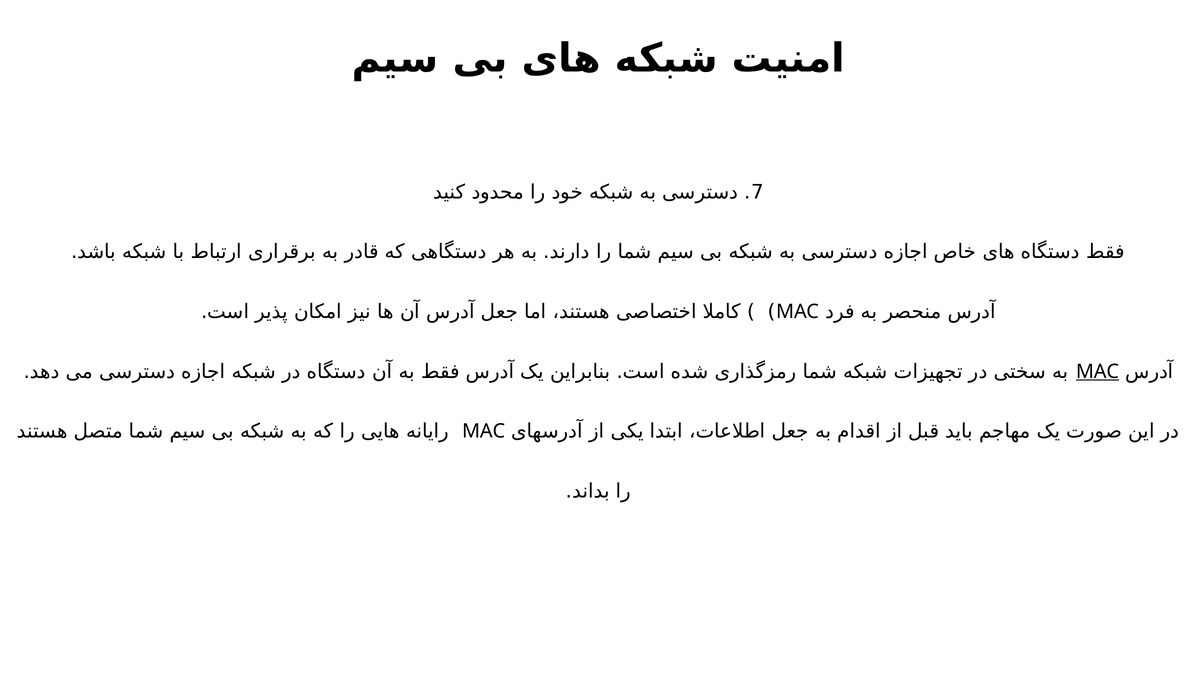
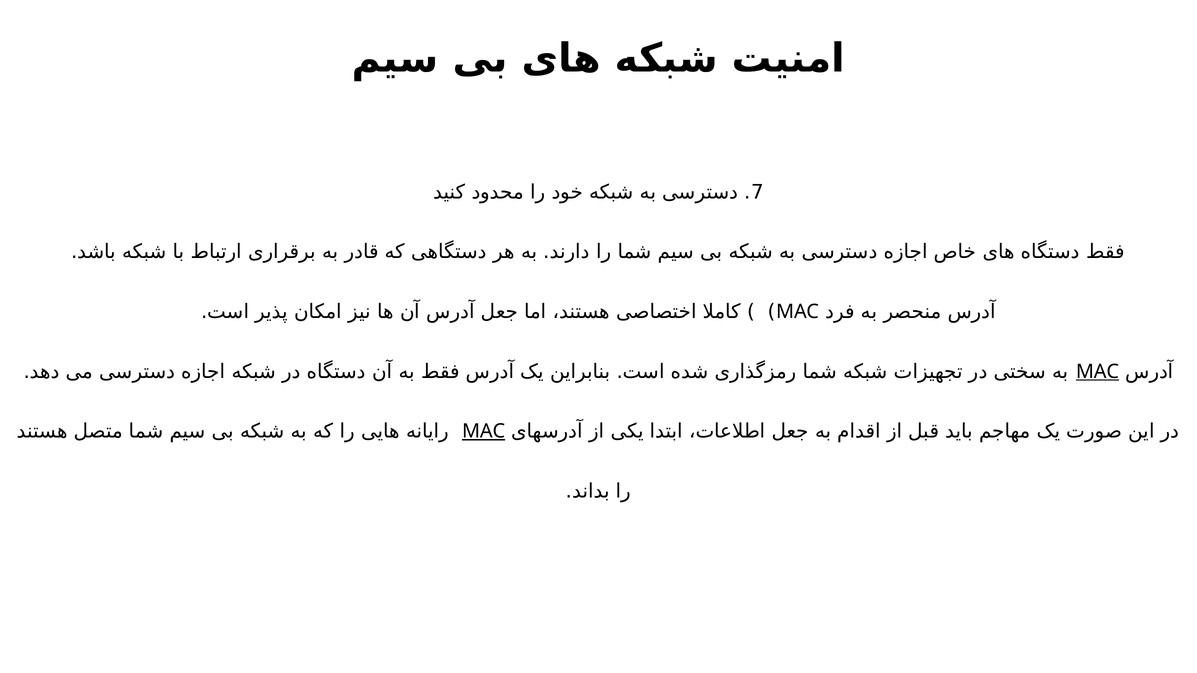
MAC underline: none -> present (484, 431)
